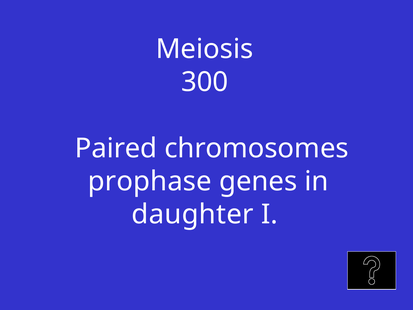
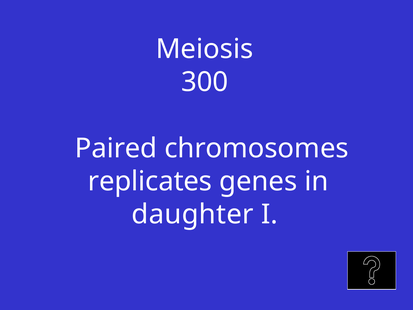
prophase: prophase -> replicates (150, 181)
